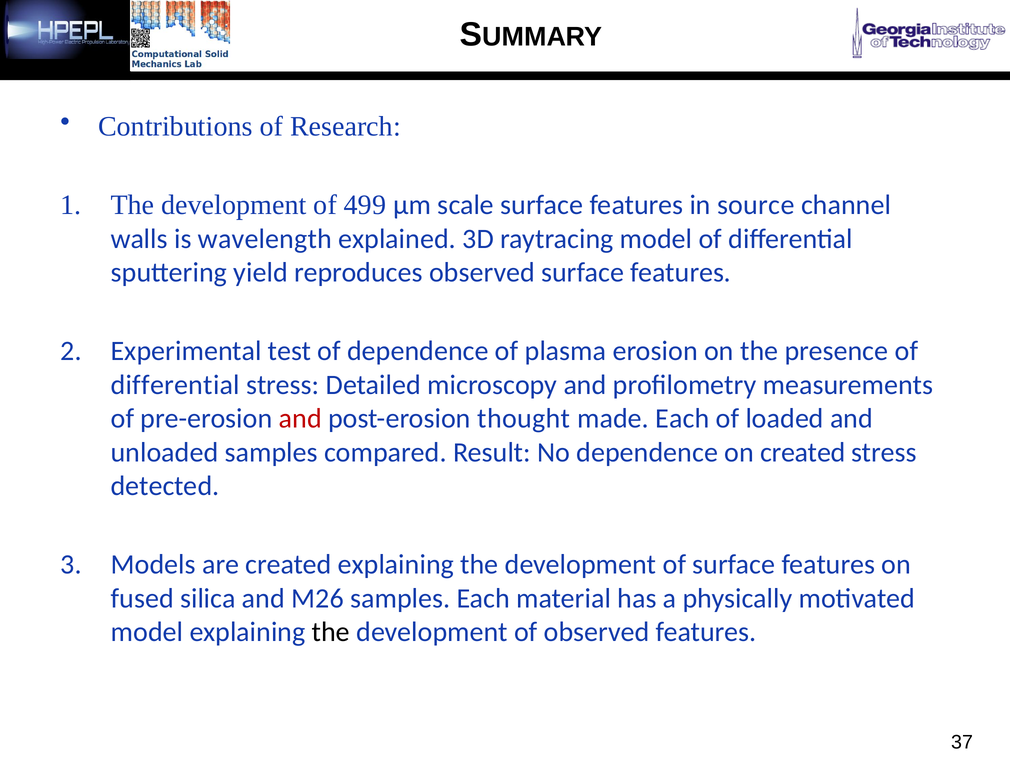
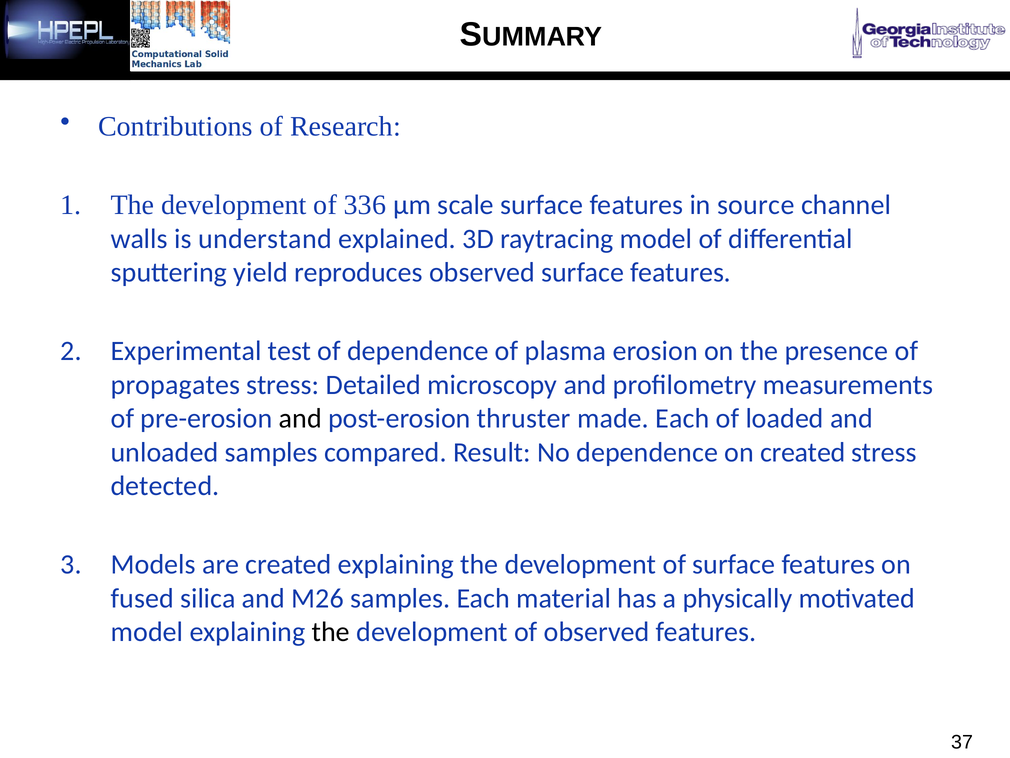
499: 499 -> 336 (365, 205)
wavelength: wavelength -> understand (265, 239)
differential: differential -> propagates (175, 385)
and colour: red -> black (300, 418)
thought: thought -> thruster (524, 418)
